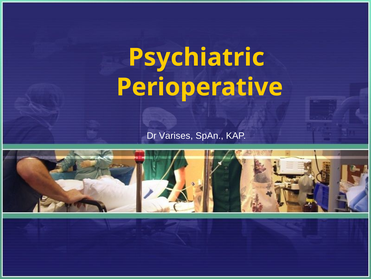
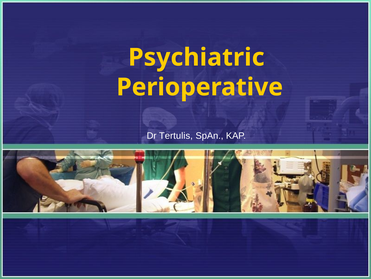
Varises: Varises -> Tertulis (176, 135)
